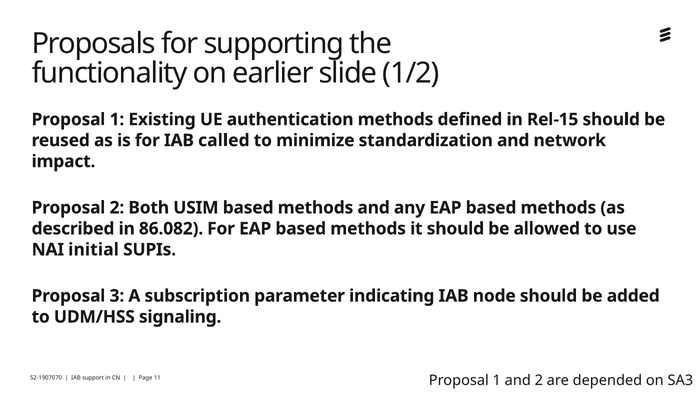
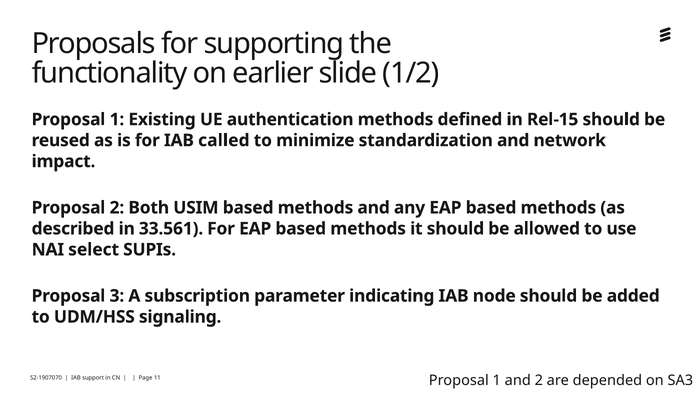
86.082: 86.082 -> 33.561 (171, 228)
initial: initial -> select (94, 249)
